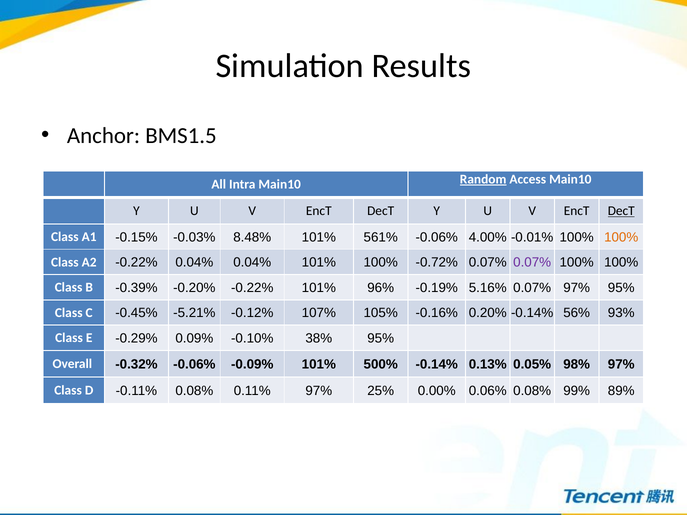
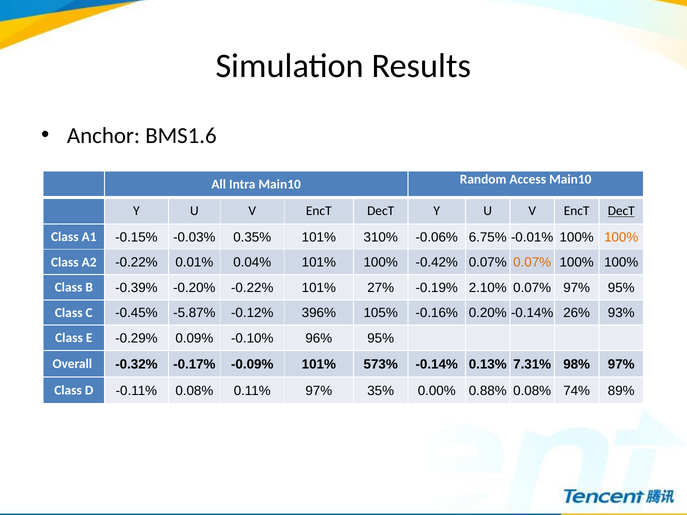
BMS1.5: BMS1.5 -> BMS1.6 (181, 136)
Random underline: present -> none (483, 179)
8.48%: 8.48% -> 0.35% (252, 237)
561%: 561% -> 310% (381, 237)
4.00%: 4.00% -> 6.75% (488, 237)
-0.22% 0.04%: 0.04% -> 0.01% (194, 263)
-0.72%: -0.72% -> -0.42% (437, 263)
0.07% colour: purple -> orange (532, 263)
96%: 96% -> 27% (381, 288)
5.16%: 5.16% -> 2.10% (488, 288)
-5.21%: -5.21% -> -5.87% (194, 313)
107%: 107% -> 396% (319, 313)
56%: 56% -> 26% (577, 313)
38%: 38% -> 96% (319, 338)
-0.32% -0.06%: -0.06% -> -0.17% (194, 364)
500%: 500% -> 573% (381, 364)
0.05%: 0.05% -> 7.31% (532, 364)
25%: 25% -> 35% (381, 391)
0.06%: 0.06% -> 0.88% (488, 391)
99%: 99% -> 74% (577, 391)
